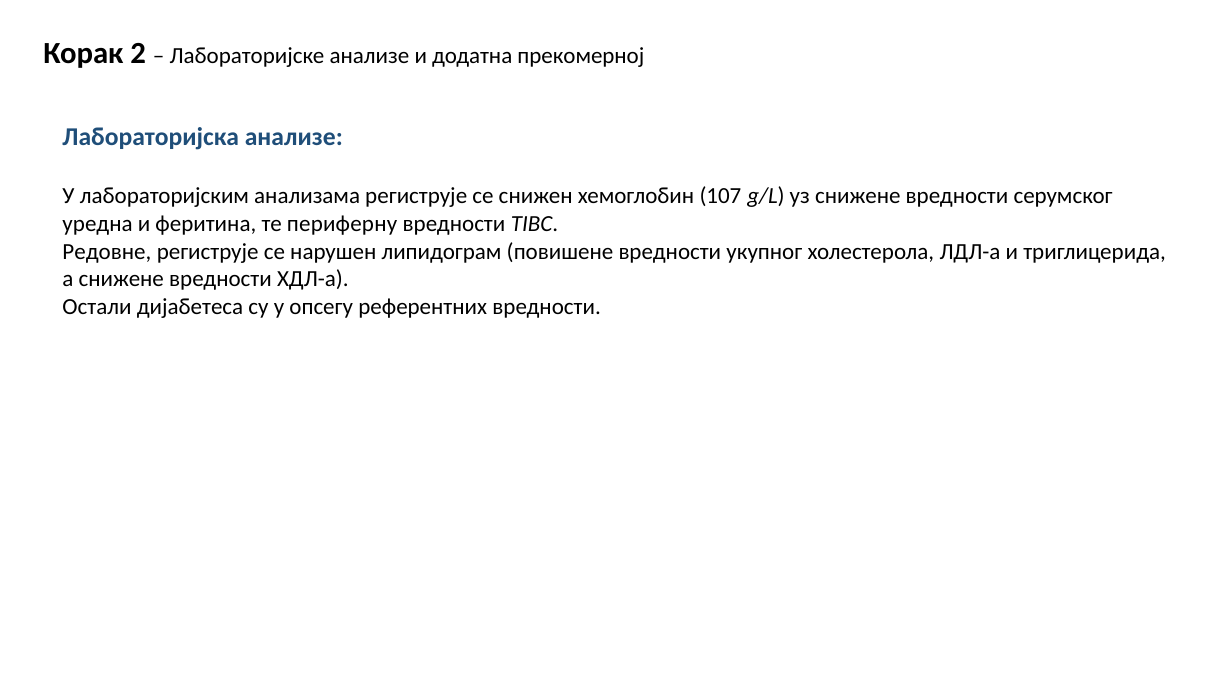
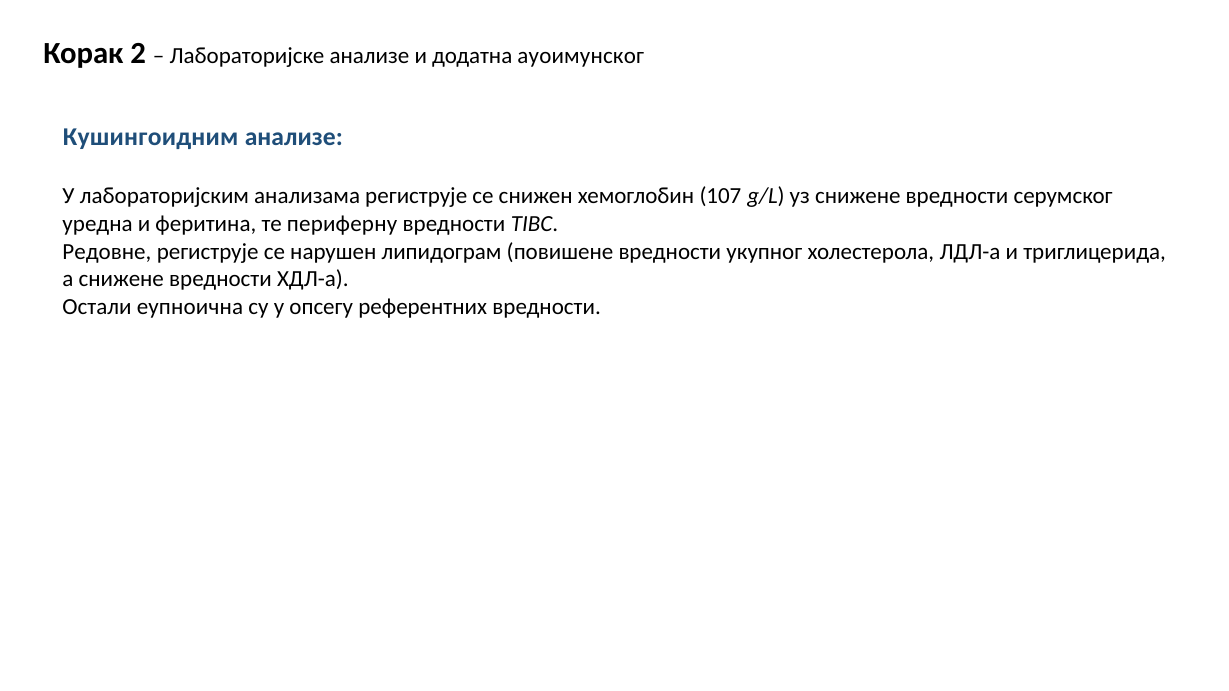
прекомерној: прекомерној -> ауоимунског (581, 56)
Лабораторијска: Лабораторијска -> Кушингоидним (151, 137)
дијабетеса: дијабетеса -> еупноична (190, 307)
